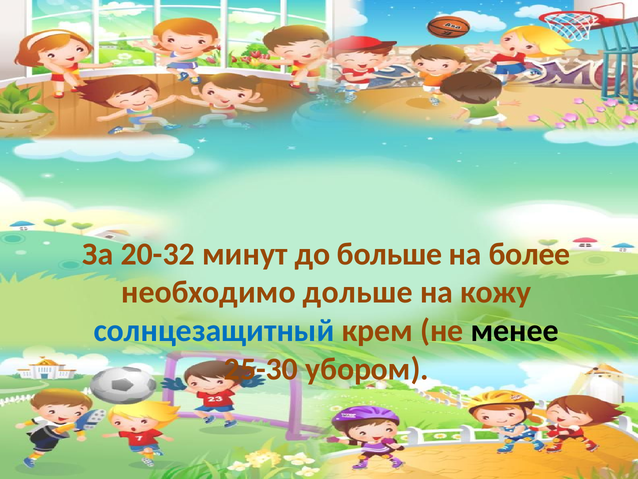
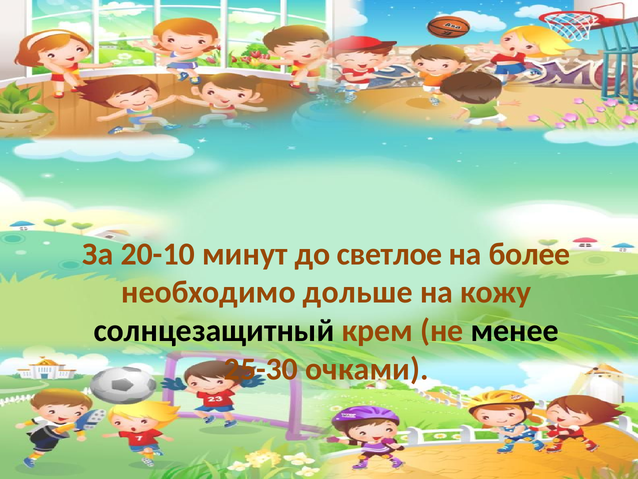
20-32: 20-32 -> 20-10 (158, 254)
больше: больше -> светлое (390, 254)
солнцезащитный colour: blue -> black (214, 330)
убором: убором -> очками (367, 369)
